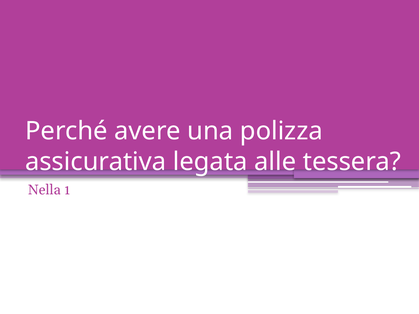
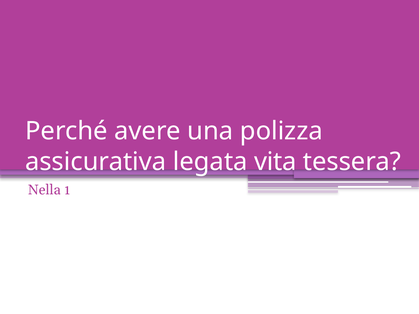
alle: alle -> vita (275, 162)
